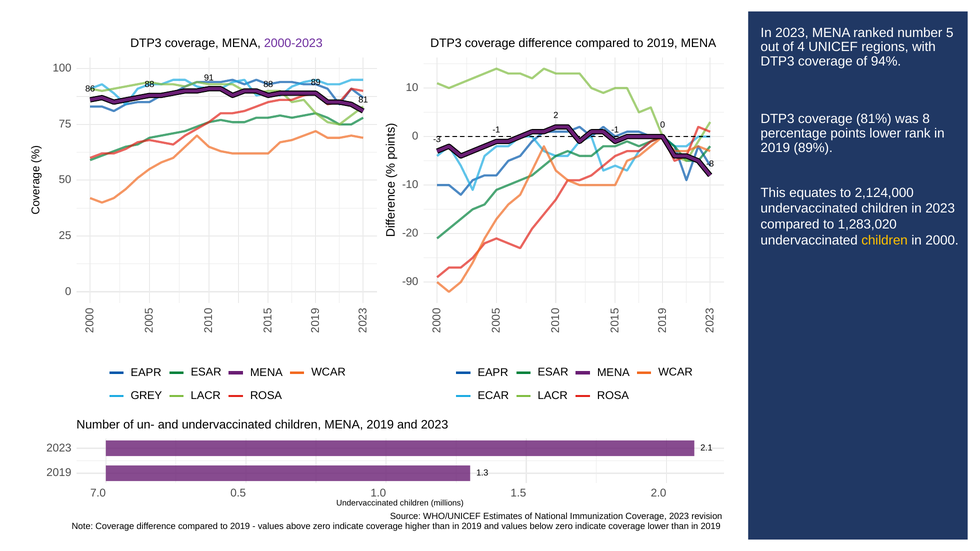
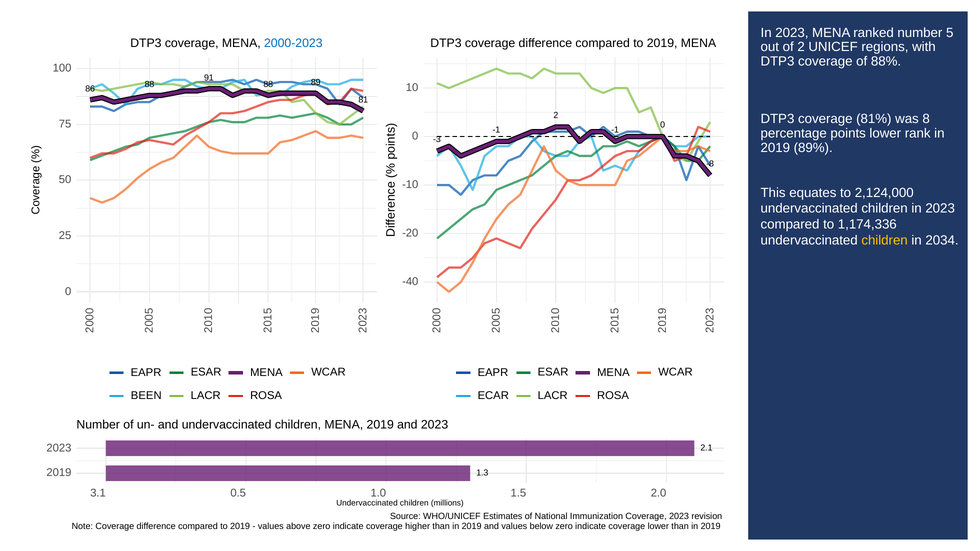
2000-2023 colour: purple -> blue (293, 43)
of 4: 4 -> 2 (801, 47)
94%: 94% -> 88% (886, 61)
1,283,020: 1,283,020 -> 1,174,336 (867, 225)
2000: 2000 -> 2034 (942, 241)
-90: -90 -> -40 (410, 282)
GREY: GREY -> BEEN (146, 396)
7.0: 7.0 -> 3.1 (98, 493)
